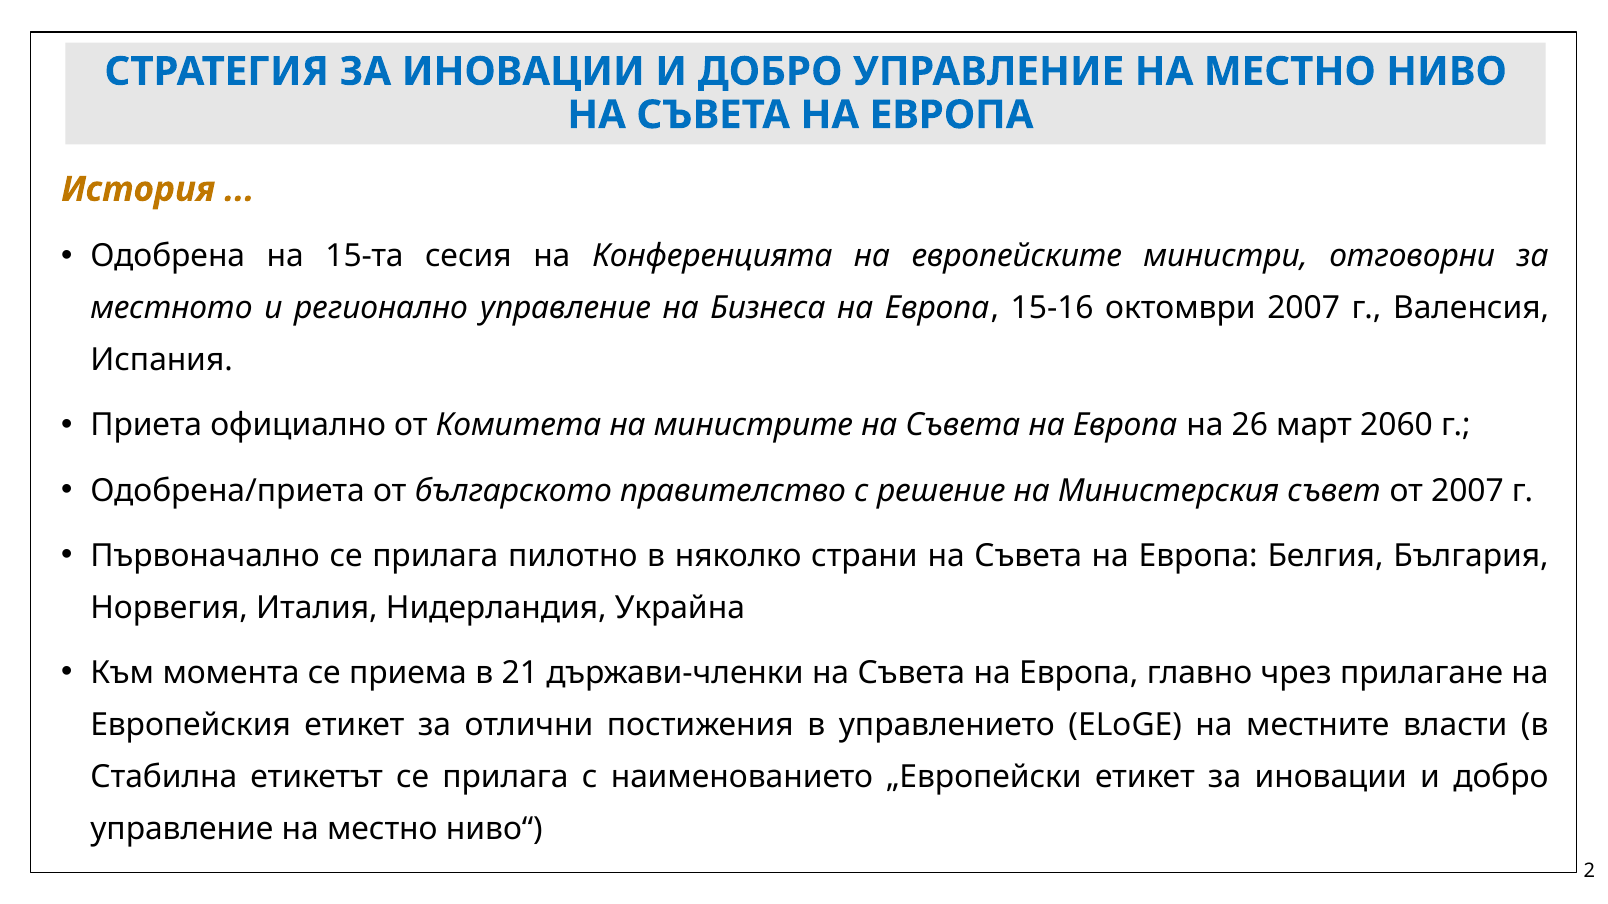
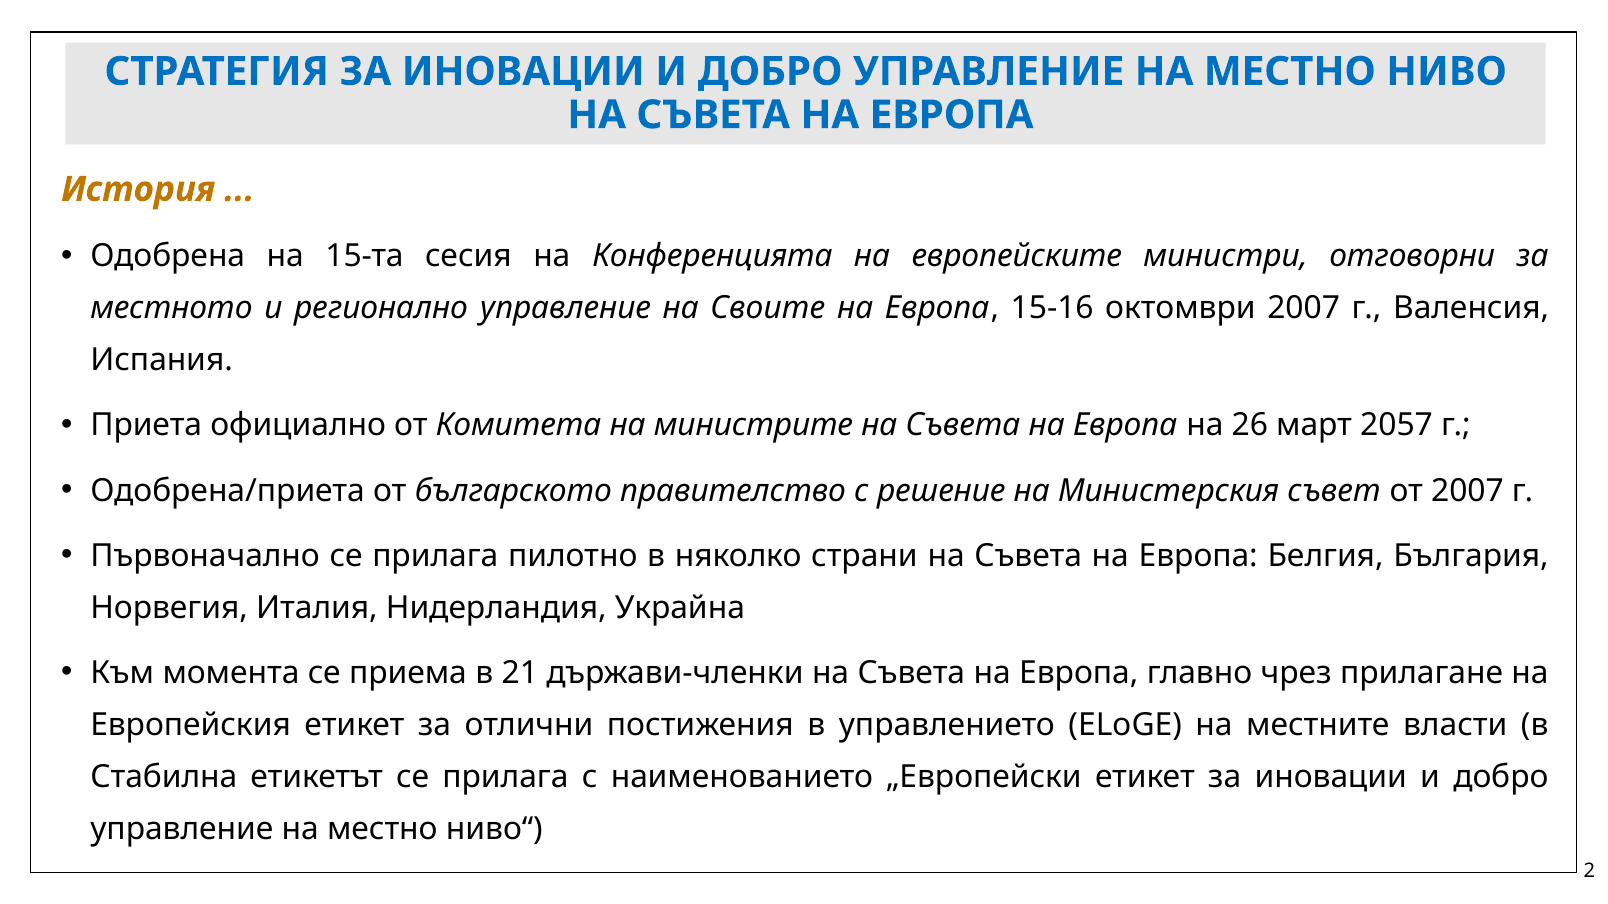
Бизнеса: Бизнеса -> Своите (768, 308)
2060: 2060 -> 2057 (1397, 426)
